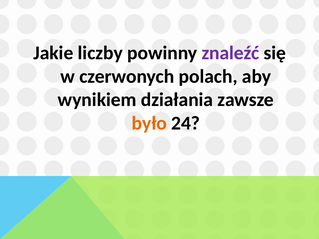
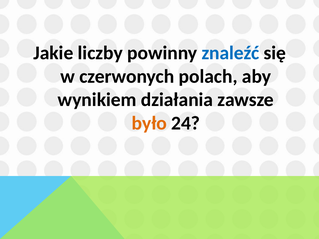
znaleźć colour: purple -> blue (230, 53)
